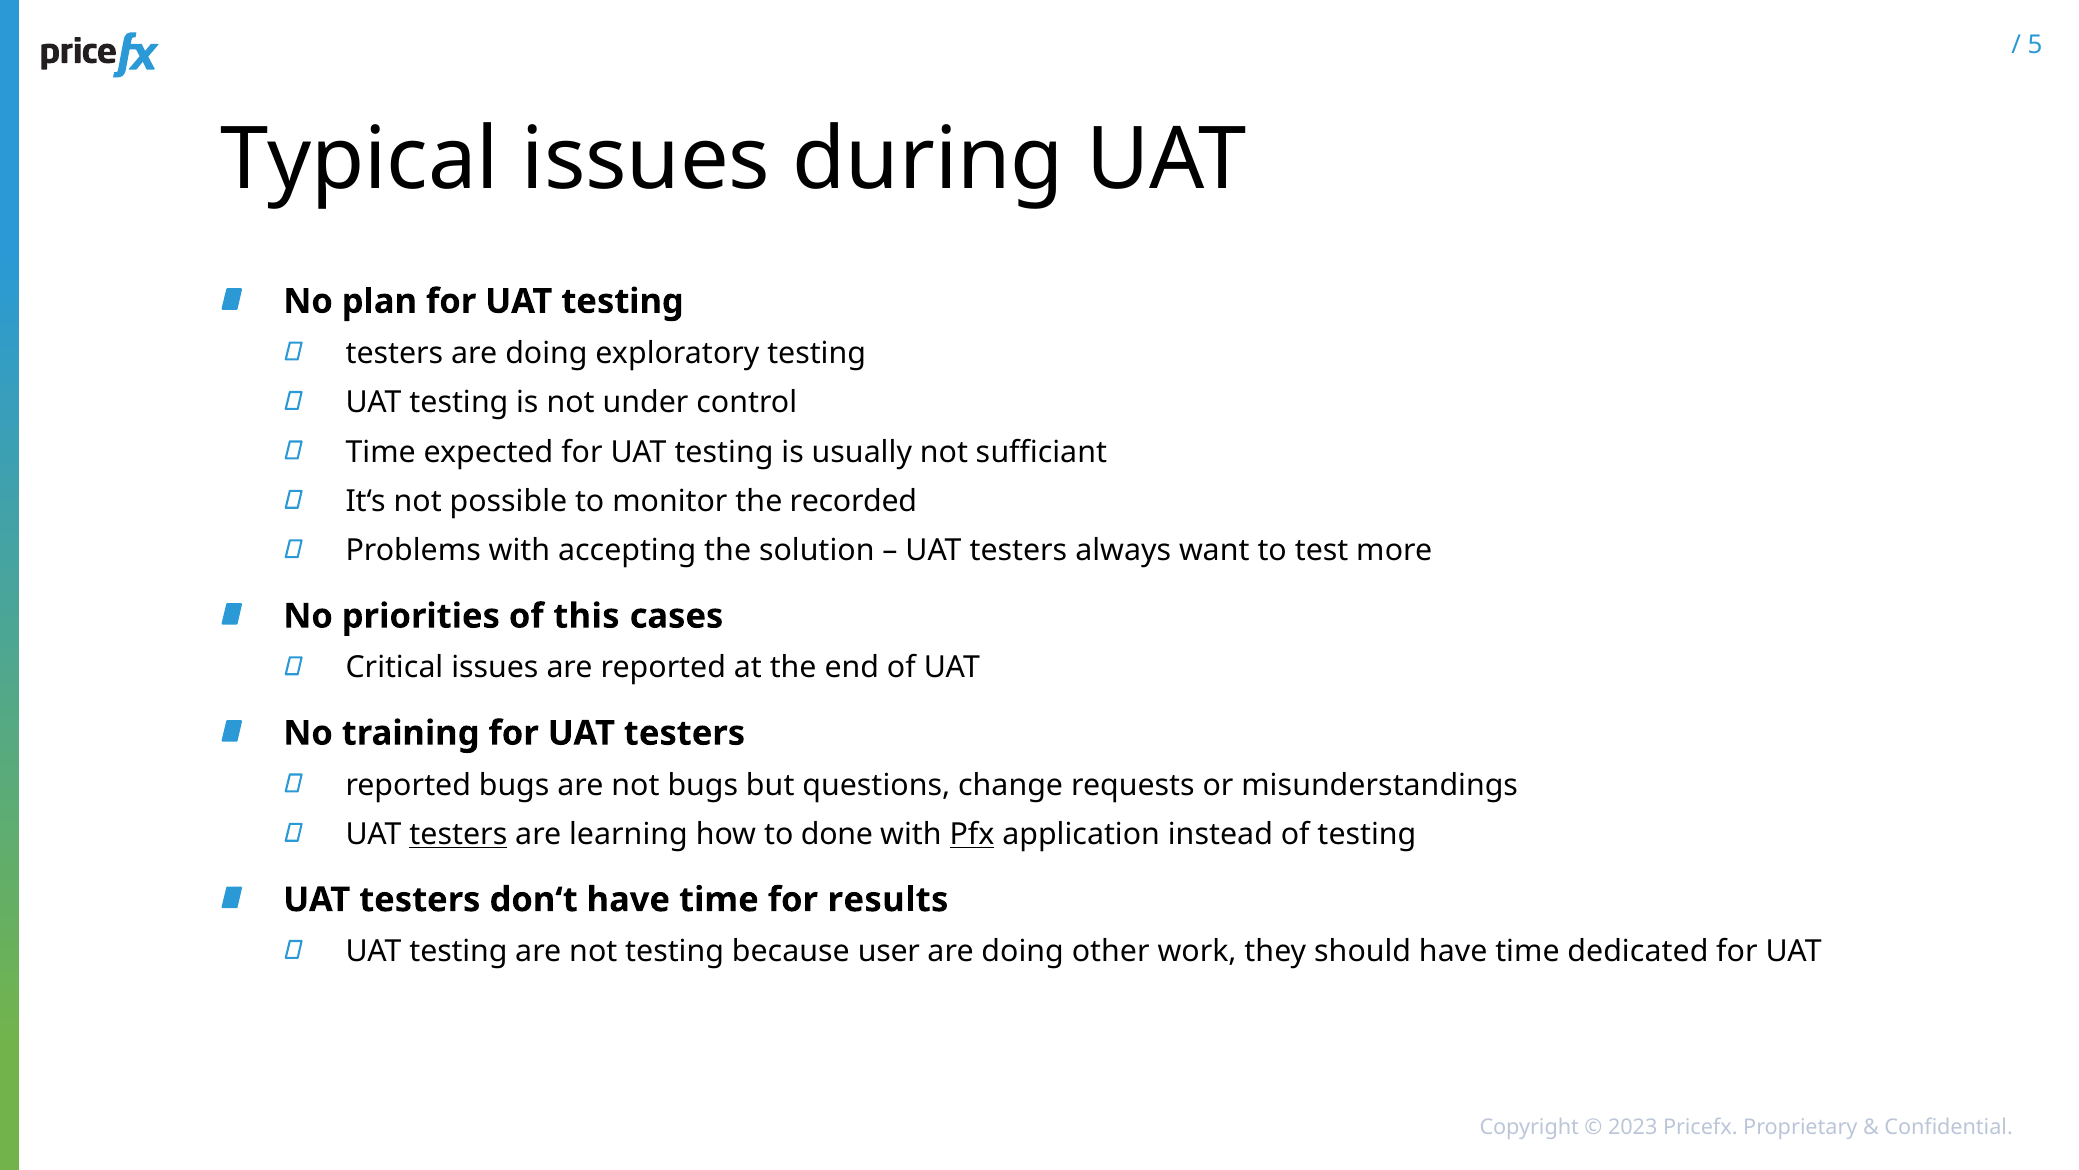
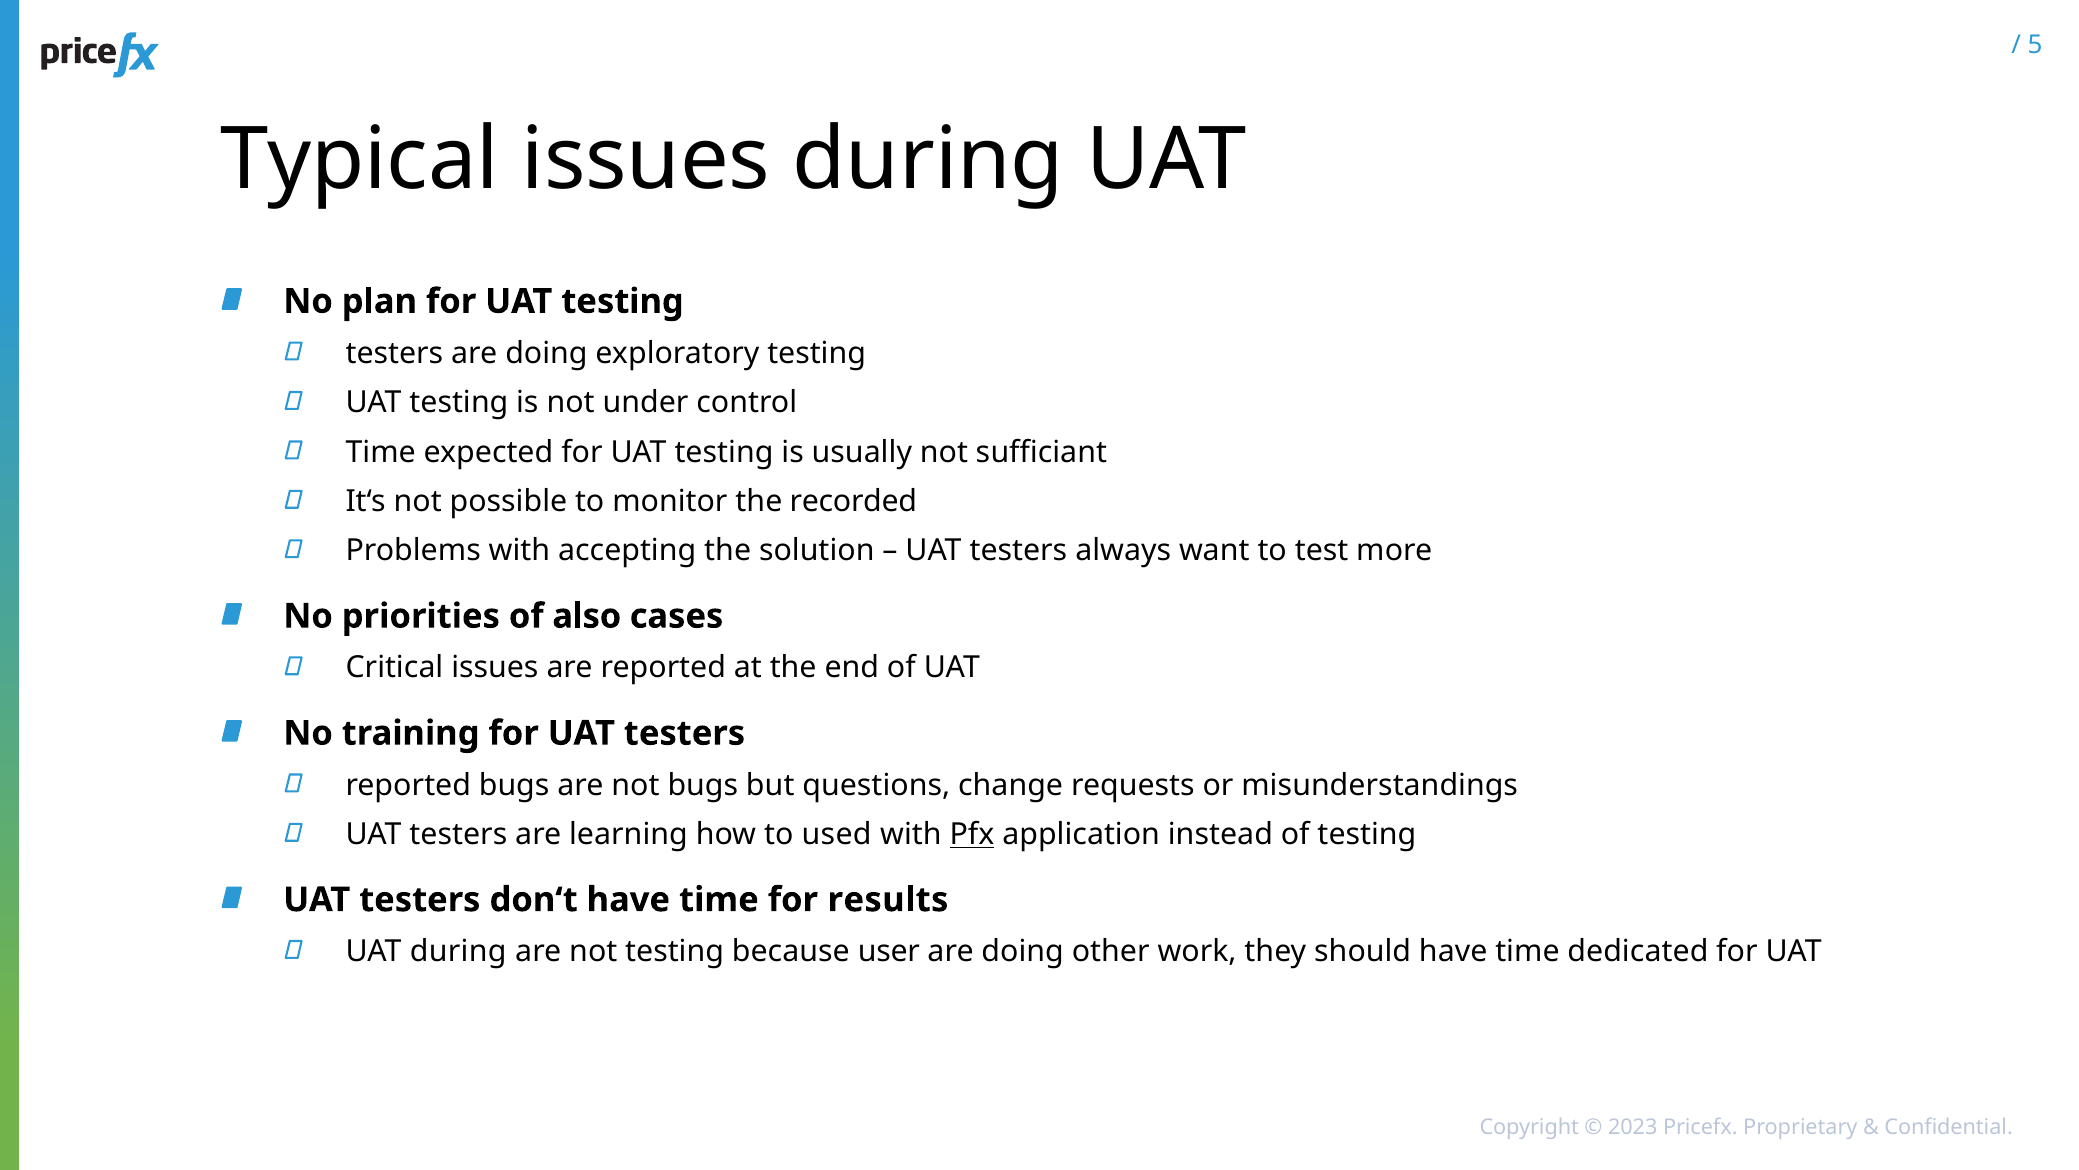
this: this -> also (587, 616)
testers underline: present -> none (458, 834)
done: done -> used (837, 834)
testing: testing -> during (458, 951)
